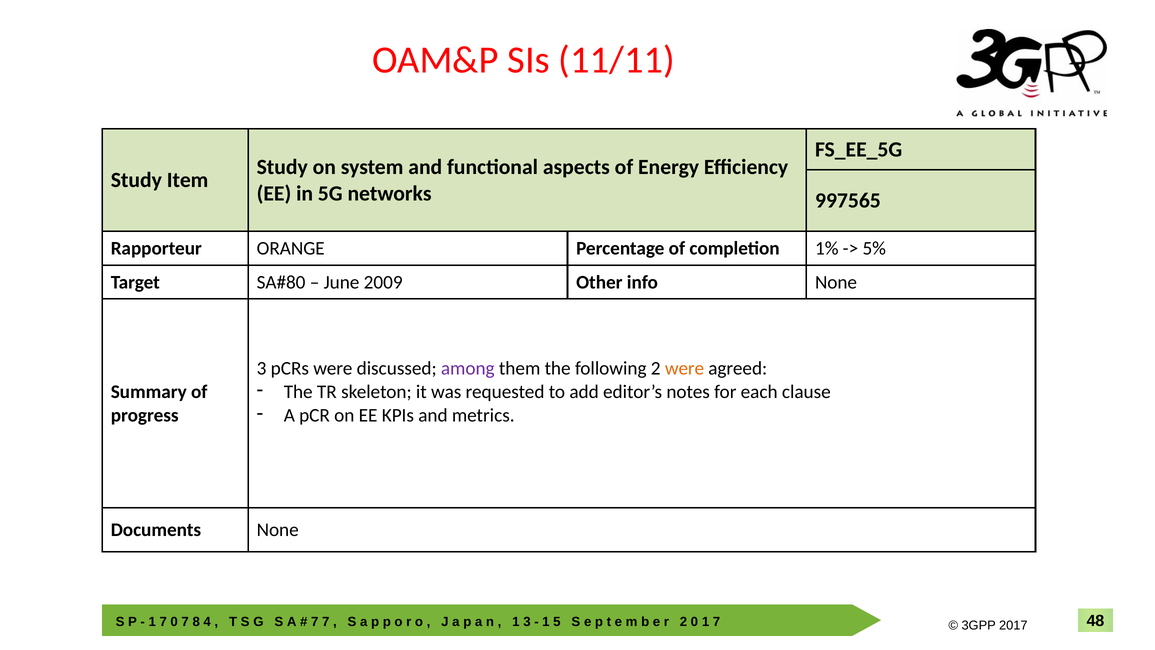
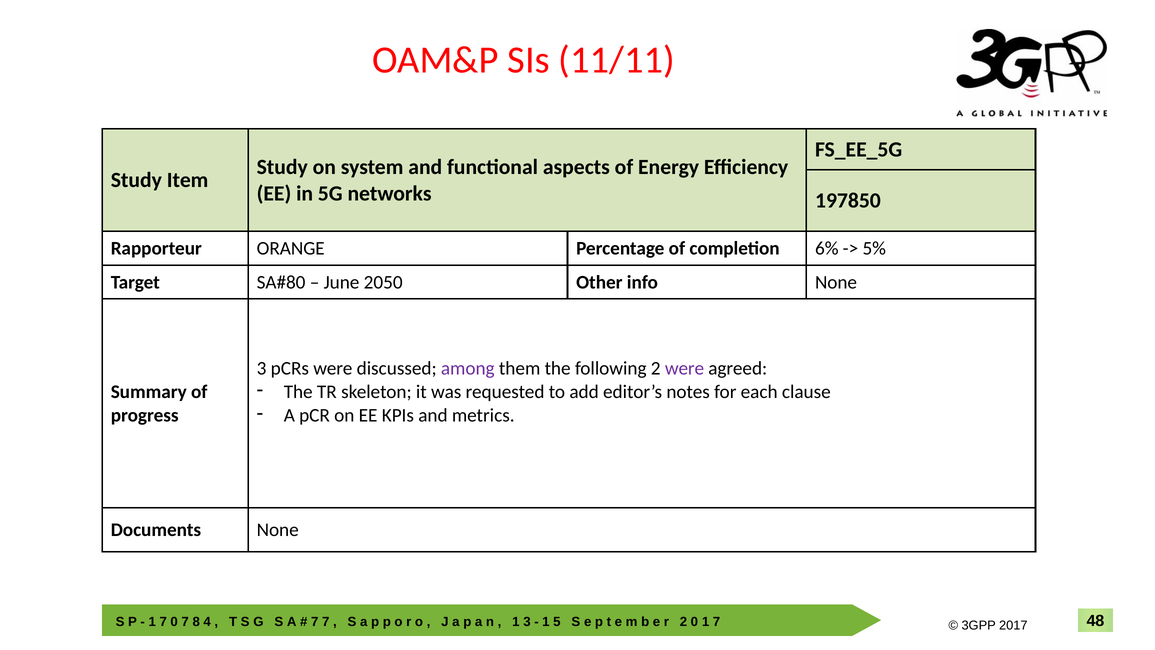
997565: 997565 -> 197850 (848, 201)
1%: 1% -> 6% (827, 248)
2009: 2009 -> 2050 (383, 282)
were colour: orange -> purple (685, 368)
